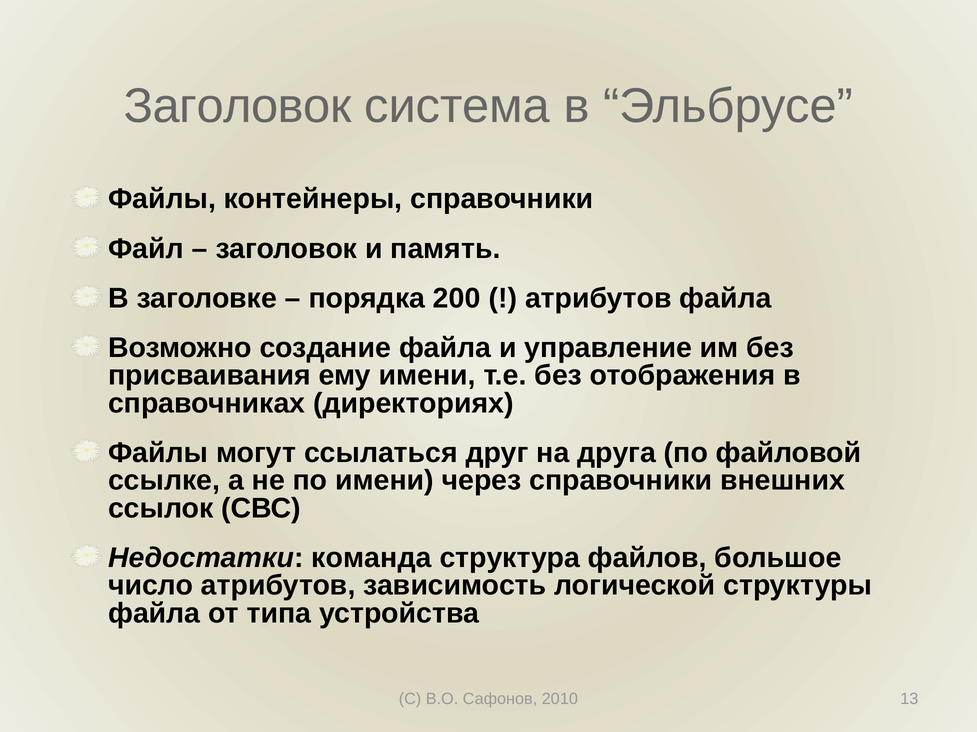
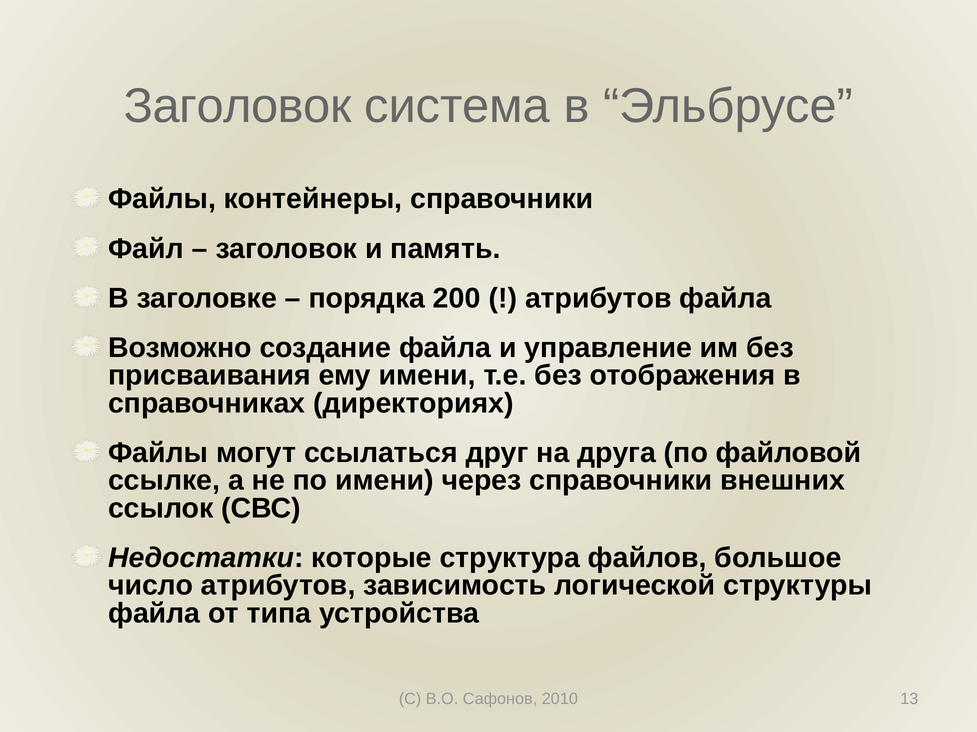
команда: команда -> которые (372, 558)
